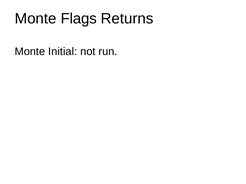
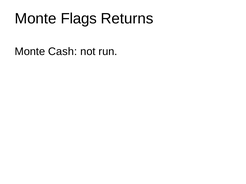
Initial: Initial -> Cash (63, 52)
